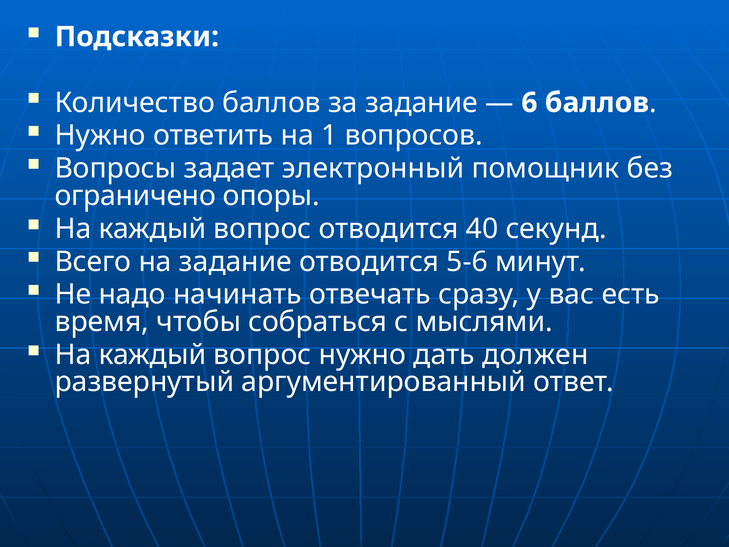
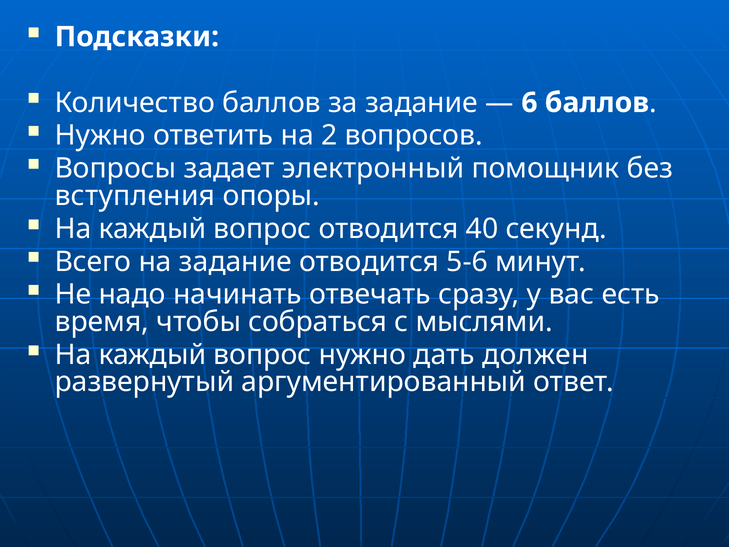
1: 1 -> 2 (329, 136)
ограничено: ограничено -> вступления (135, 196)
